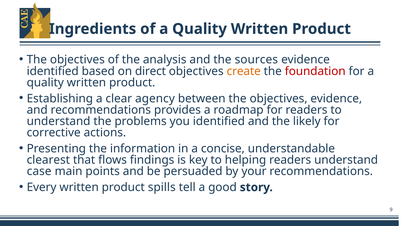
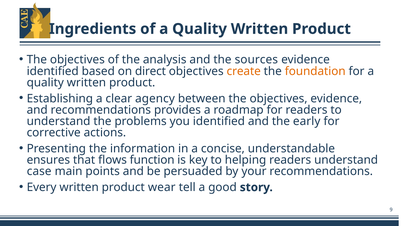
foundation colour: red -> orange (315, 71)
likely: likely -> early (307, 121)
clearest: clearest -> ensures (48, 160)
findings: findings -> function (152, 160)
spills: spills -> wear (162, 187)
